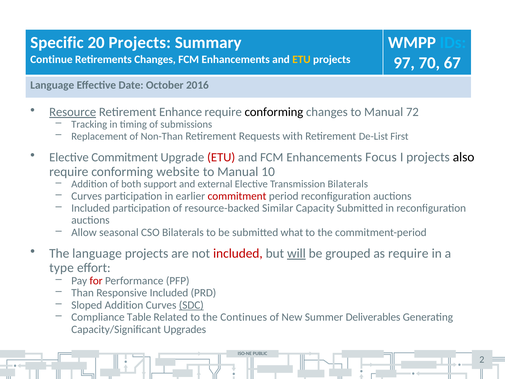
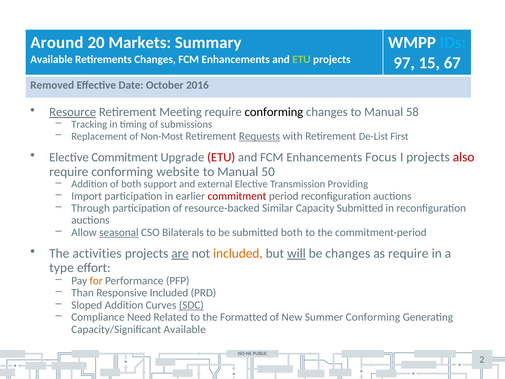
Specific: Specific -> Around (57, 42)
20 Projects: Projects -> Markets (140, 42)
Continue: Continue -> Available (51, 60)
ETU colour: yellow -> light green (301, 60)
70: 70 -> 15 (429, 63)
Language: Language -> Removed (52, 85)
Enhance: Enhance -> Meeting (181, 112)
72: 72 -> 58 (412, 112)
Non-Than: Non-Than -> Non-Most (162, 136)
Requests underline: none -> present (259, 136)
also colour: black -> red (464, 157)
10: 10 -> 50 (268, 172)
Transmission Bilaterals: Bilaterals -> Providing (348, 184)
Curves: Curves -> Import (87, 196)
Included: Included -> Through (91, 208)
seasonal underline: none -> present (119, 232)
submitted what: what -> both (292, 232)
The language: language -> activities (97, 253)
are underline: none -> present (180, 253)
included colour: red -> orange (238, 253)
be grouped: grouped -> changes (348, 253)
for colour: red -> orange (96, 281)
Table: Table -> Need (139, 317)
Continues: Continues -> Formatted (244, 317)
Summer Deliverables: Deliverables -> Conforming (373, 317)
Capacity/Significant Upgrades: Upgrades -> Available (185, 329)
